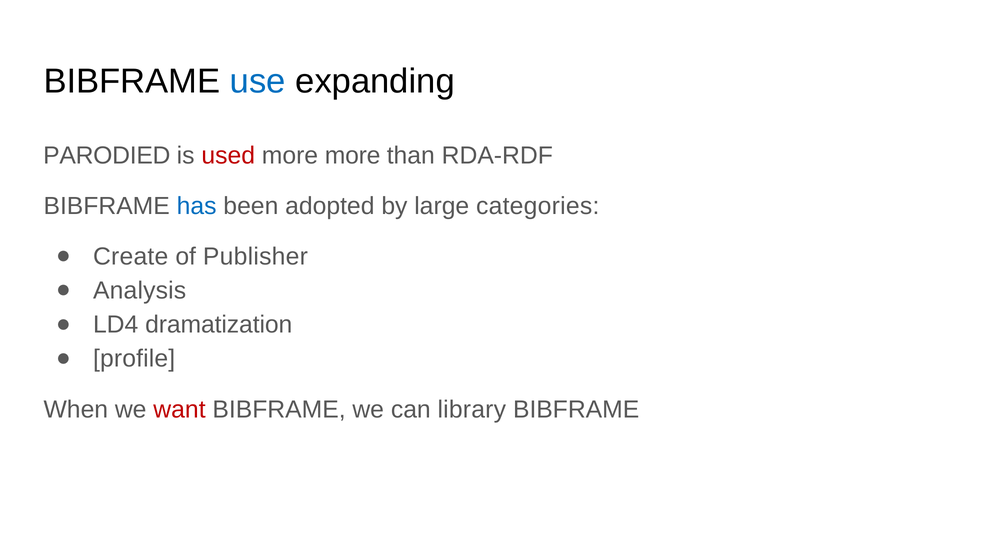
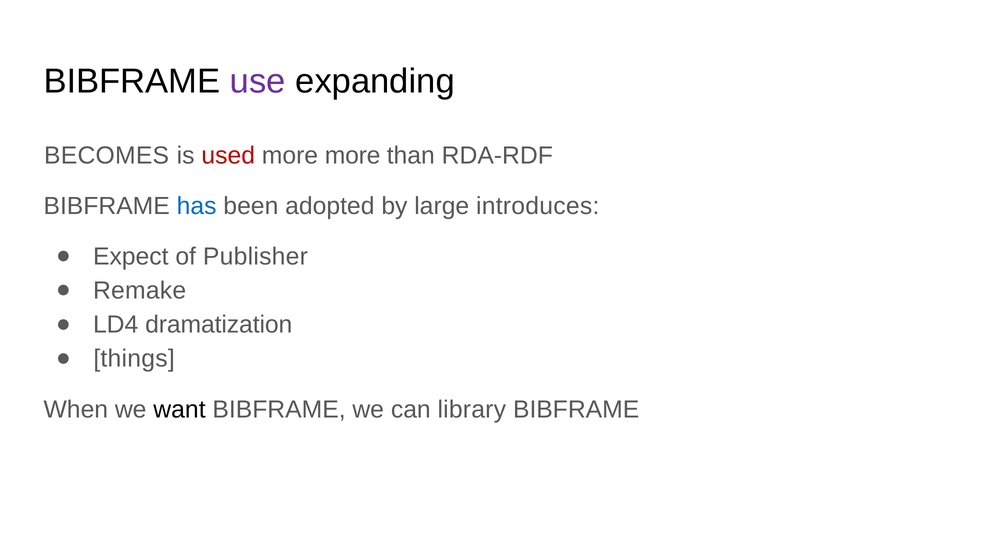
use colour: blue -> purple (258, 81)
PARODIED: PARODIED -> BECOMES (107, 156)
categories: categories -> introduces (538, 206)
Create: Create -> Expect (131, 257)
Analysis: Analysis -> Remake (140, 291)
profile: profile -> things (134, 359)
want colour: red -> black (179, 410)
